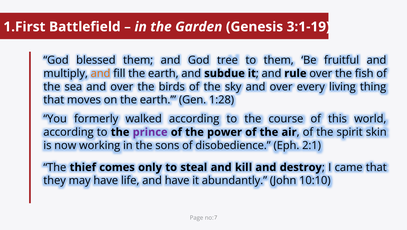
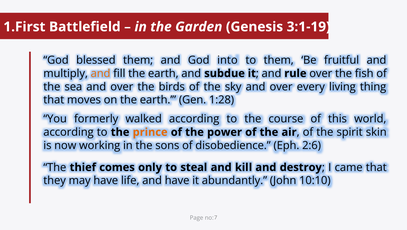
tree: tree -> into (227, 60)
prince colour: purple -> orange (150, 132)
2:1: 2:1 -> 2:6 (312, 145)
